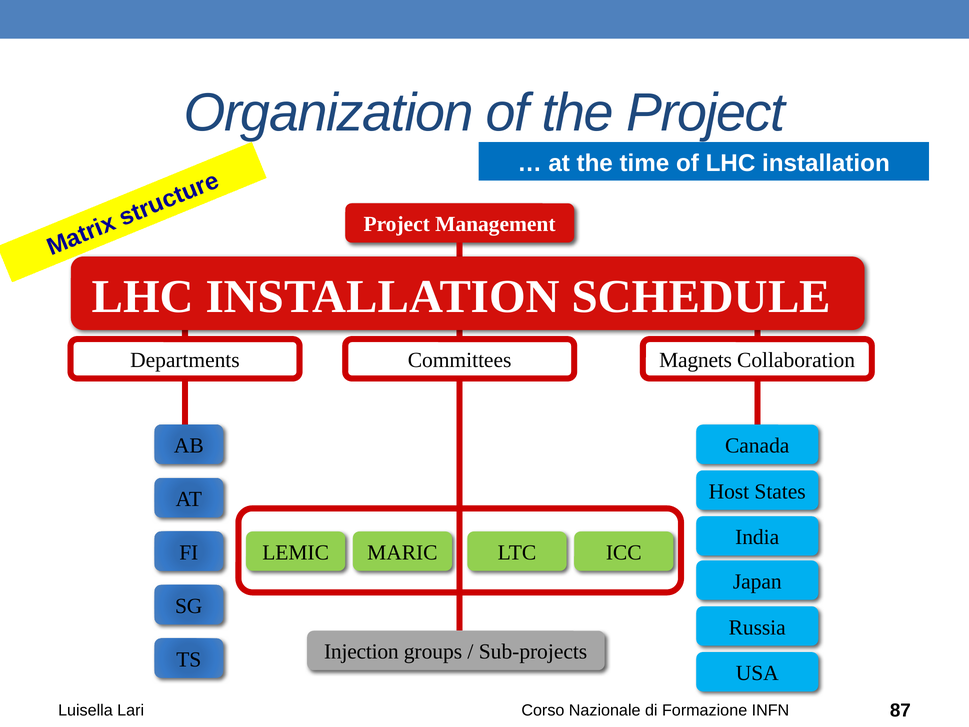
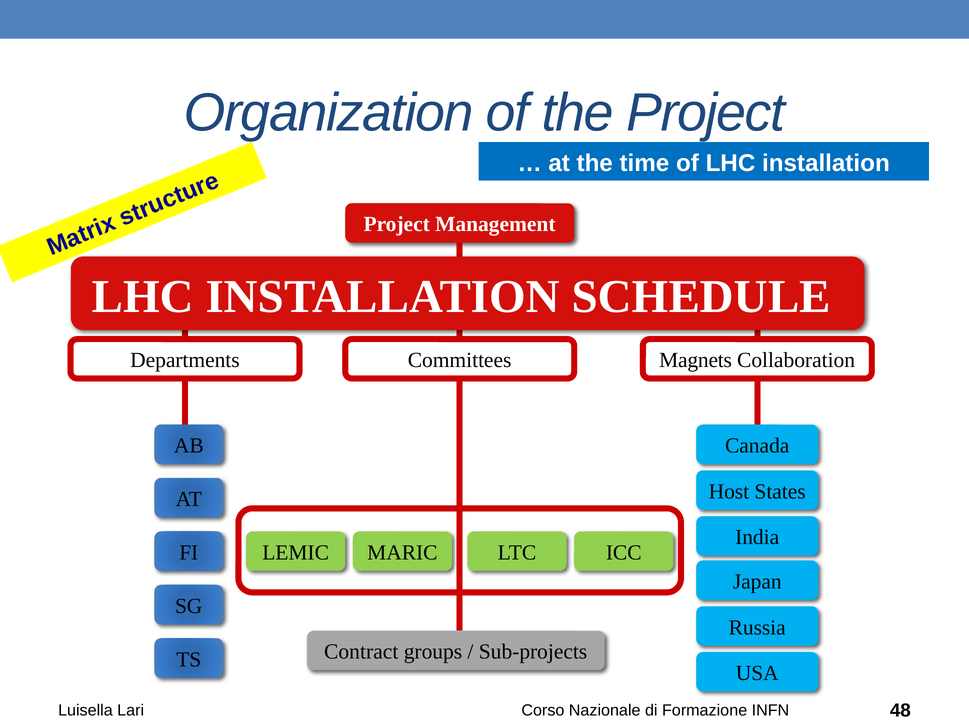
Injection: Injection -> Contract (361, 652)
87: 87 -> 48 (900, 710)
